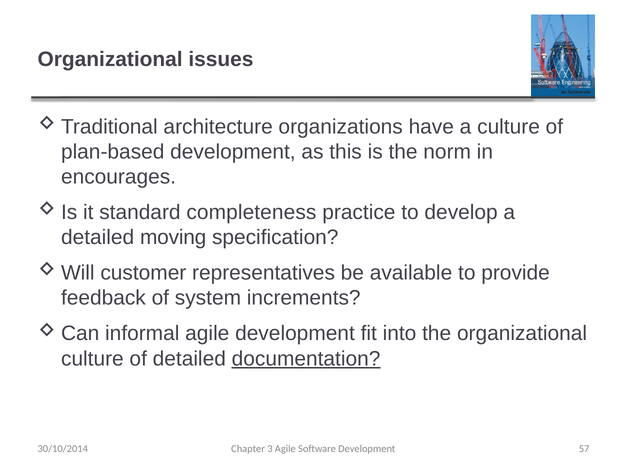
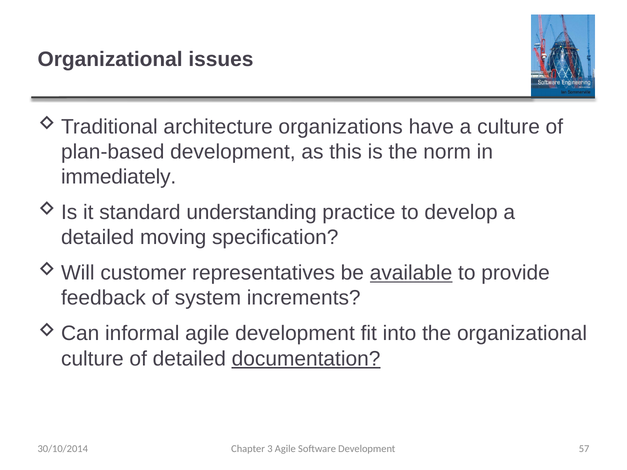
encourages: encourages -> immediately (119, 177)
completeness: completeness -> understanding (252, 213)
available underline: none -> present (411, 273)
